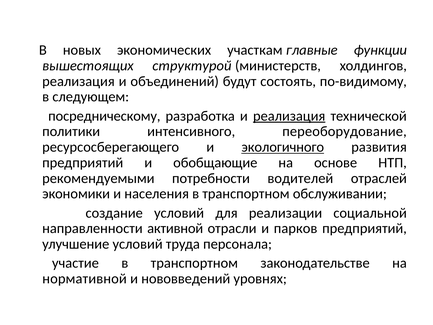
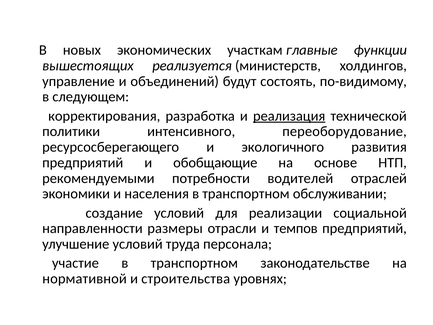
структурой: структурой -> реализуется (192, 66)
реализация: реализация -> управление (78, 81)
посредническому: посредническому -> корректирования (104, 116)
экологичного underline: present -> none (283, 147)
активной: активной -> размеры (175, 228)
парков: парков -> темпов (296, 228)
нововведений: нововведений -> строительства (186, 279)
